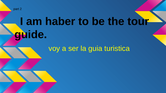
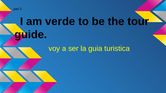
haber: haber -> verde (60, 21)
